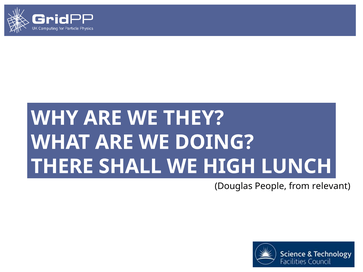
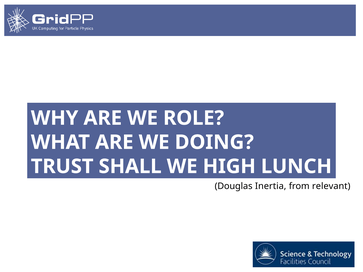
THEY: THEY -> ROLE (194, 118)
THERE: THERE -> TRUST (62, 167)
People: People -> Inertia (271, 186)
